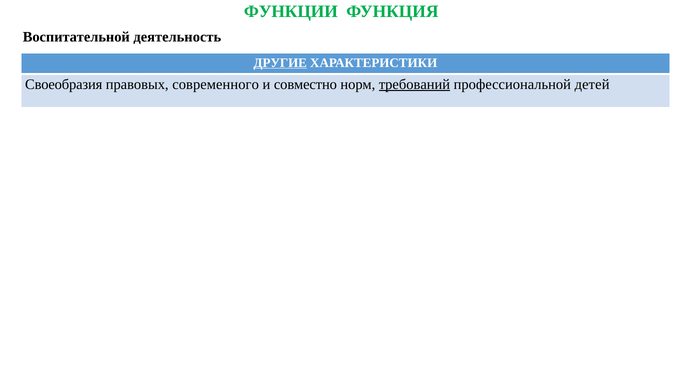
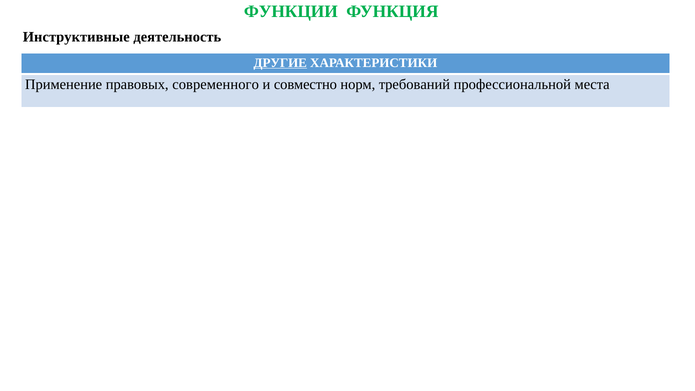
Воспитательной: Воспитательной -> Инструктивные (76, 37)
Своеобразия: Своеобразия -> Применение (64, 84)
требований underline: present -> none (414, 84)
детей: детей -> места (592, 84)
